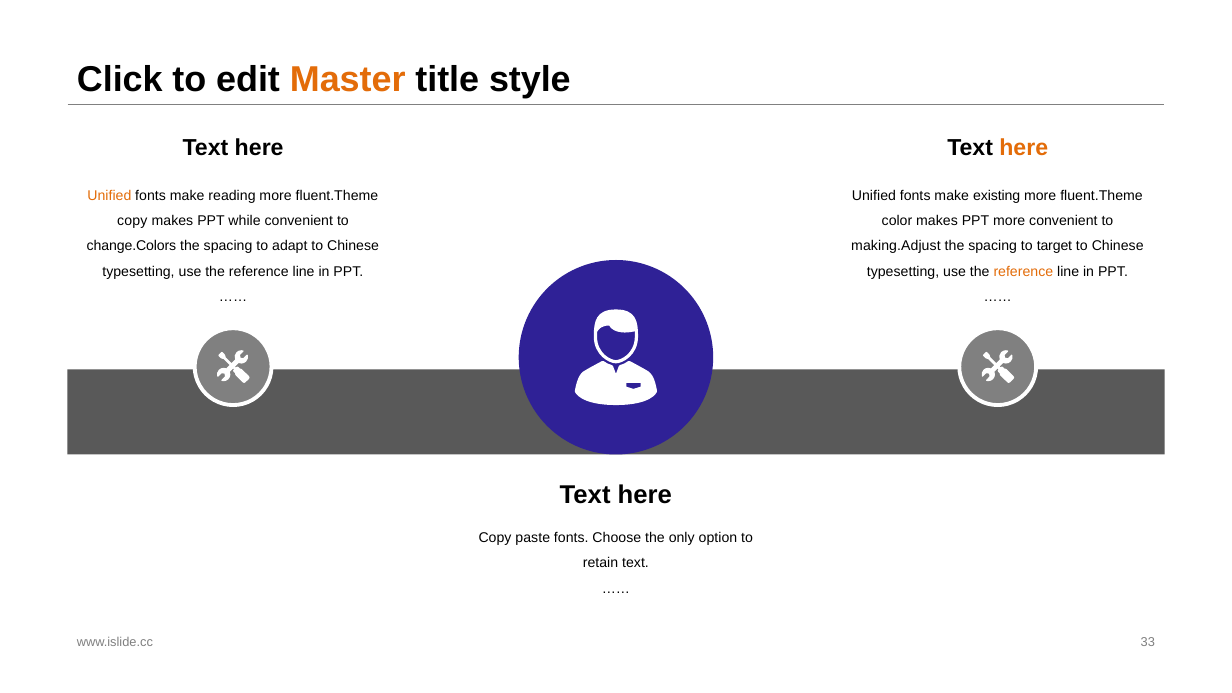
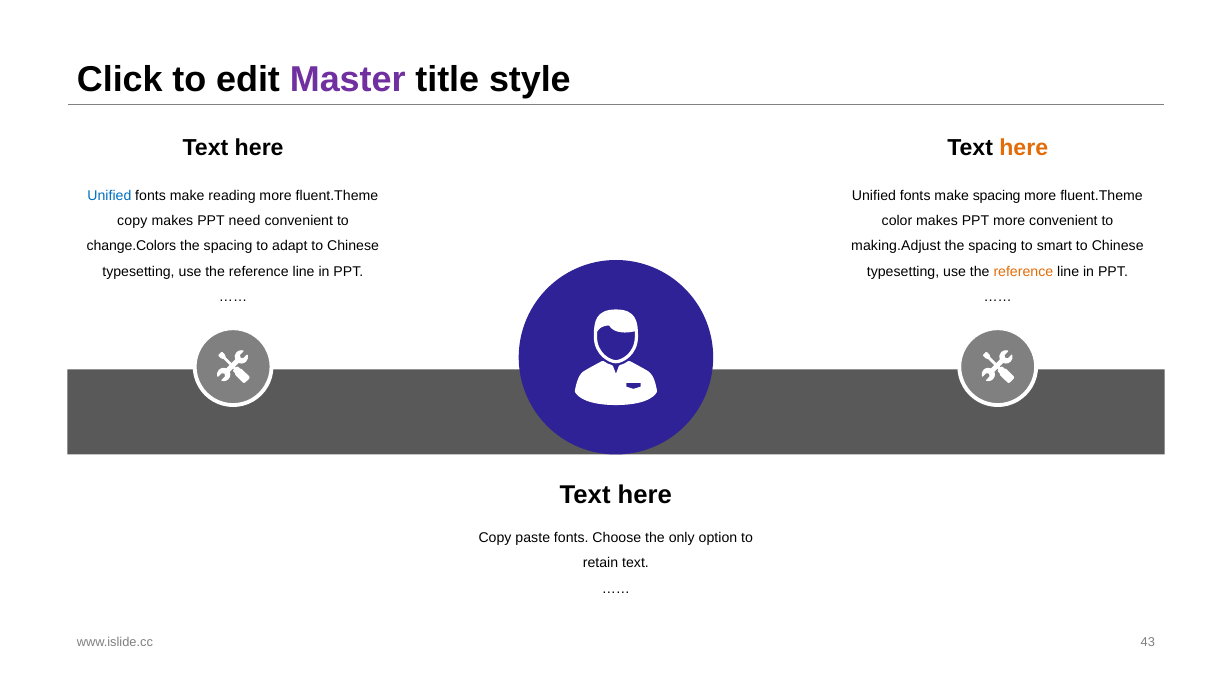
Master colour: orange -> purple (348, 80)
Unified colour: orange -> blue (109, 195)
make existing: existing -> spacing (997, 195)
while: while -> need (244, 221)
target: target -> smart (1054, 246)
33: 33 -> 43 (1148, 642)
